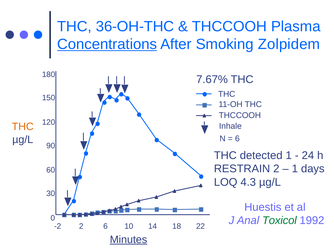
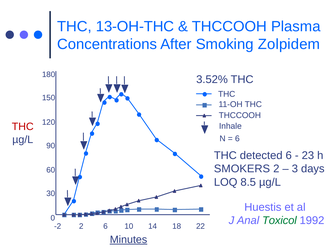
36-OH-THC: 36-OH-THC -> 13-OH-THC (135, 27)
Concentrations underline: present -> none (107, 44)
7.67%: 7.67% -> 3.52% (212, 79)
THC colour: orange -> red (23, 127)
detected 1: 1 -> 6 (289, 156)
24: 24 -> 23 (308, 156)
RESTRAIN: RESTRAIN -> SMOKERS (242, 169)
1: 1 -> 3 (295, 169)
4.3: 4.3 -> 8.5 (248, 182)
